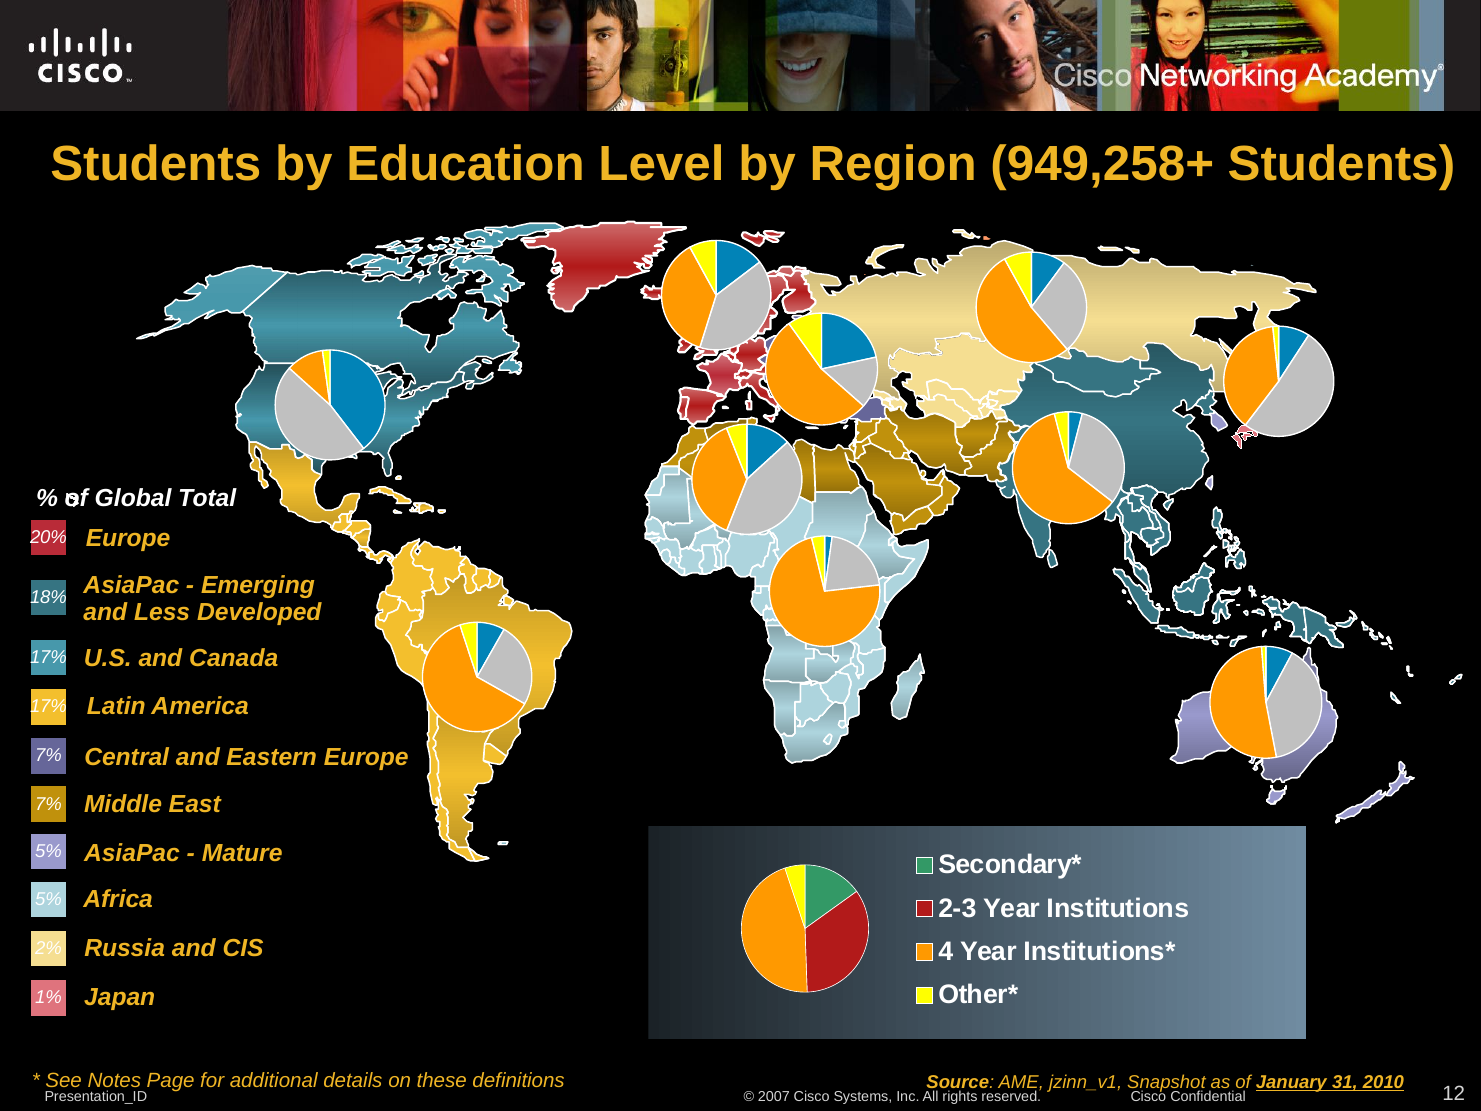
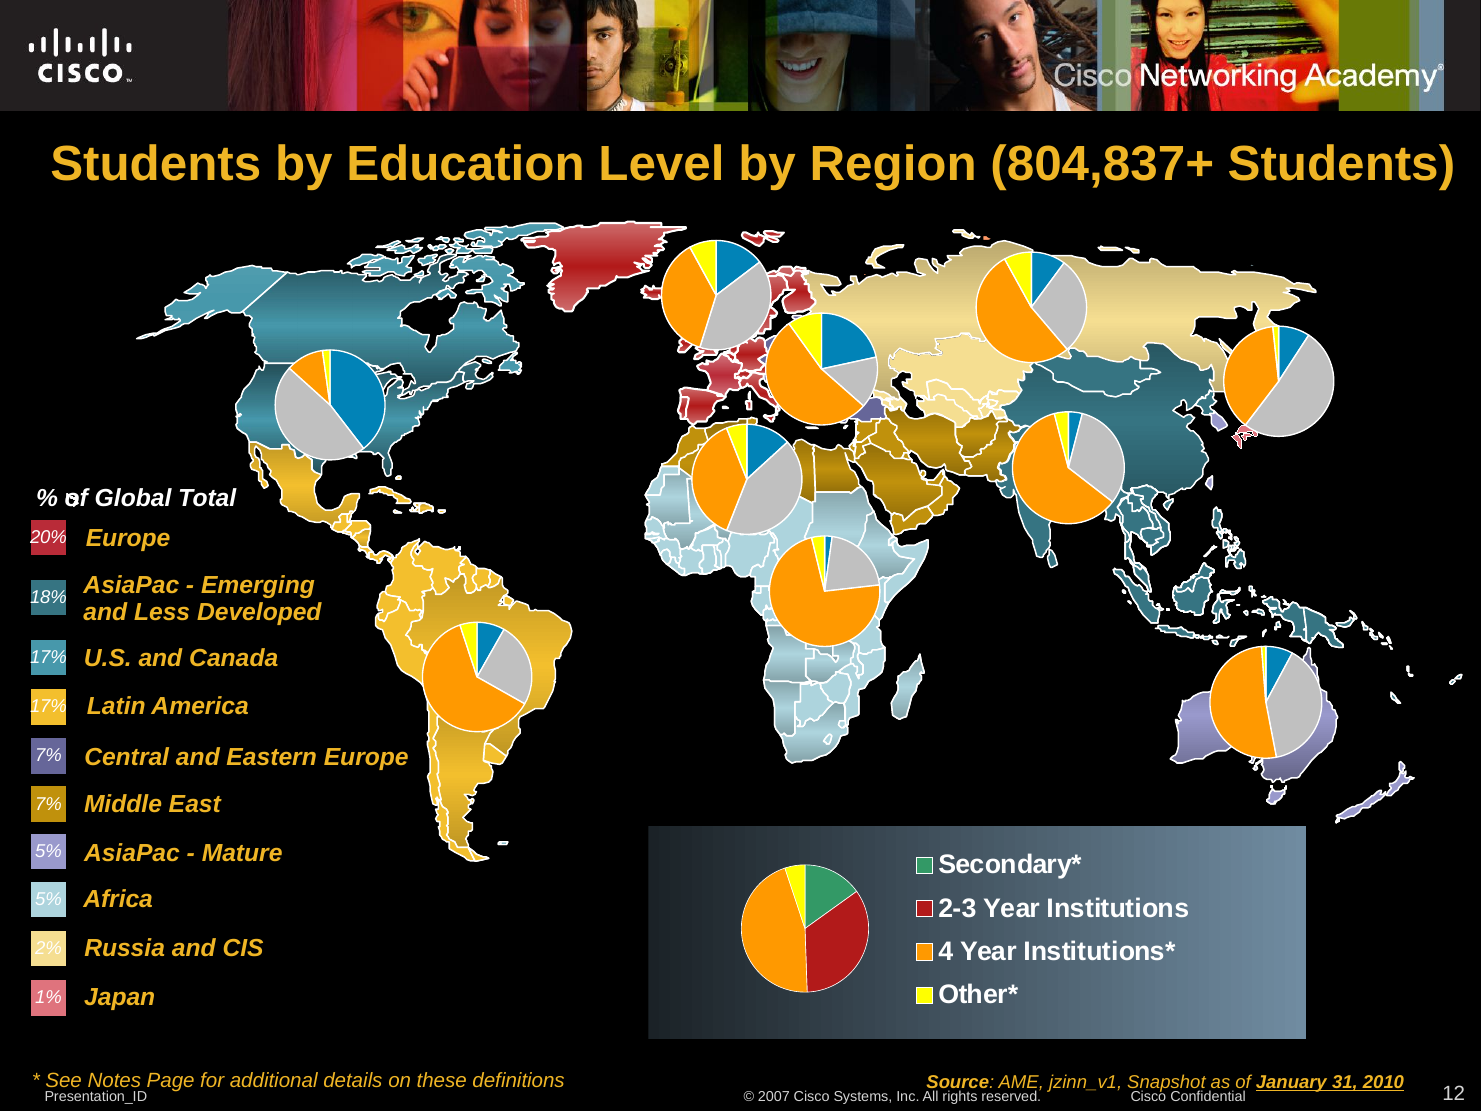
949,258+: 949,258+ -> 804,837+ (1102, 164)
